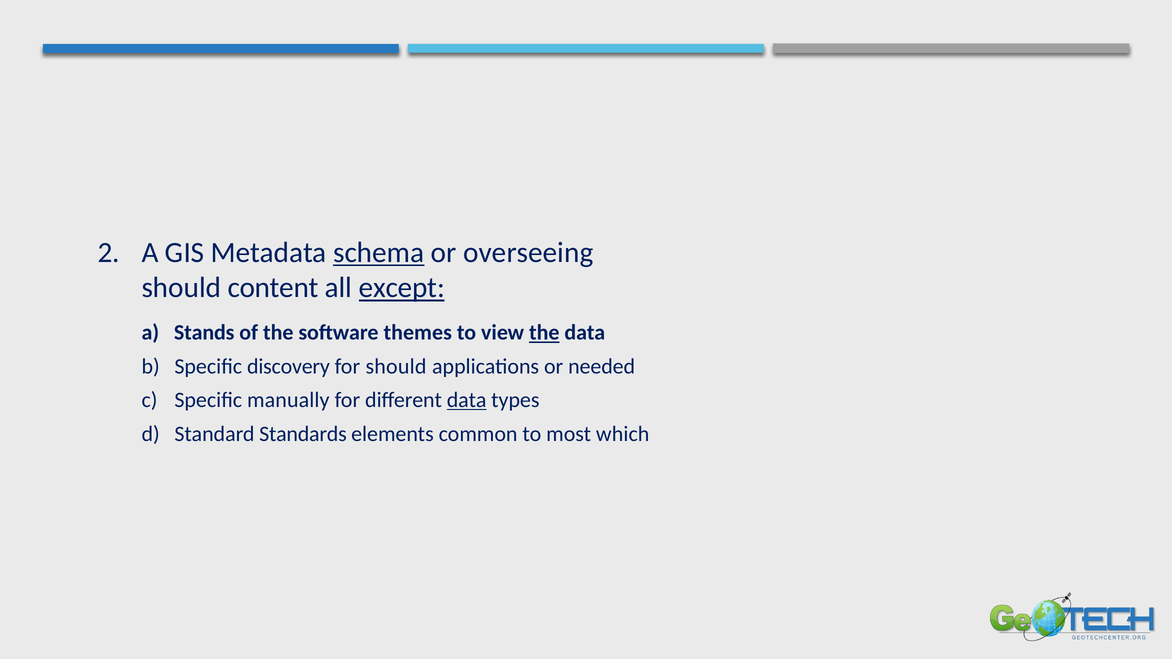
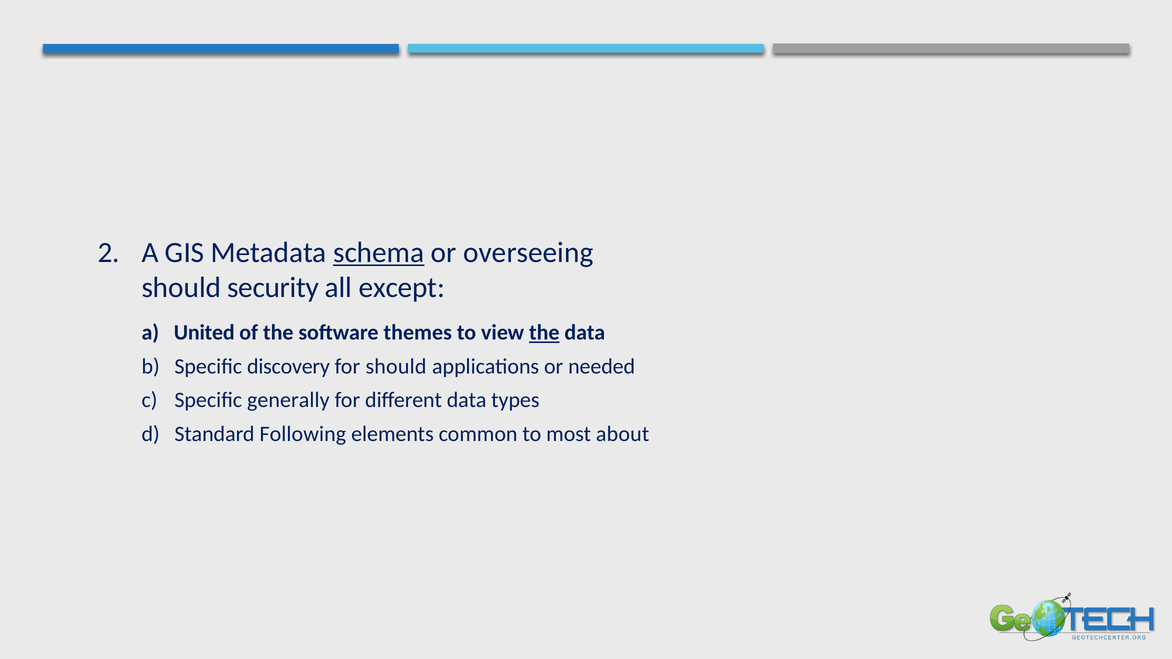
content: content -> security (273, 288)
except underline: present -> none (402, 288)
Stands: Stands -> United (204, 333)
manually: manually -> generally (288, 400)
data underline: present -> none (467, 400)
Standards: Standards -> Following (303, 434)
which: which -> about (623, 434)
